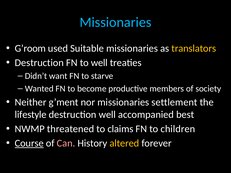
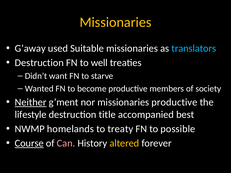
Missionaries colour: light blue -> yellow (115, 22)
G’room: G’room -> G’away (30, 48)
translators colour: yellow -> light blue (194, 48)
Neither underline: none -> present (31, 102)
missionaries settlement: settlement -> productive (174, 102)
destruction well: well -> title (107, 115)
threatened: threatened -> homelands (70, 129)
claims: claims -> treaty (120, 129)
children: children -> possible (178, 129)
